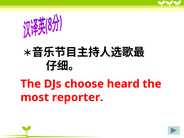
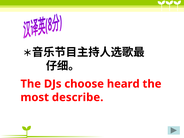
reporter: reporter -> describe (78, 97)
